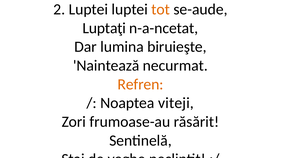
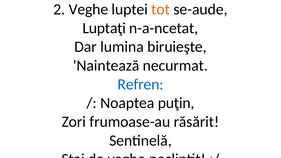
2 Luptei: Luptei -> Veghe (88, 9)
Refren colour: orange -> blue (141, 84)
viteji: viteji -> puţin (176, 103)
